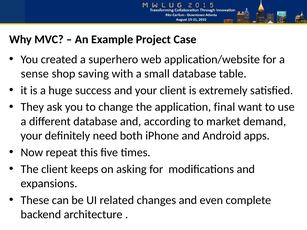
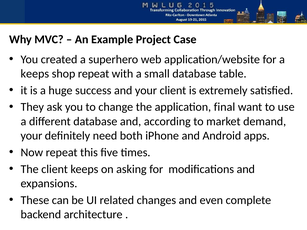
sense: sense -> keeps (35, 74)
shop saving: saving -> repeat (94, 74)
